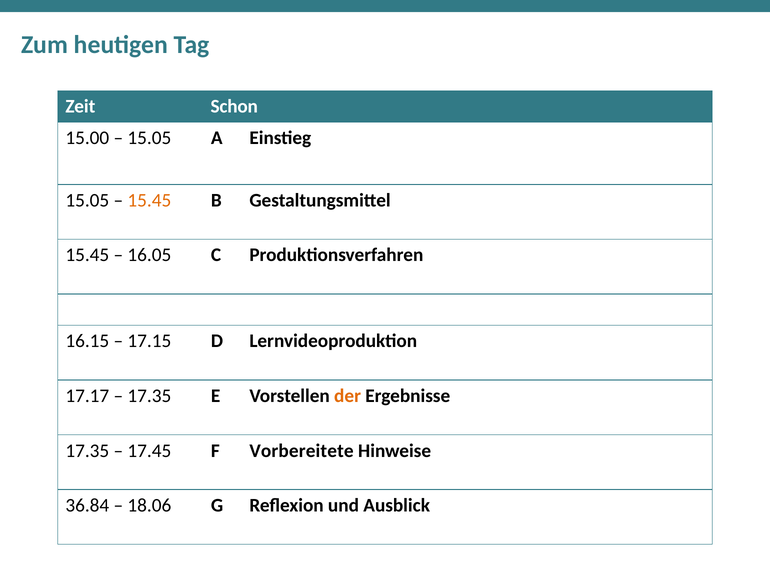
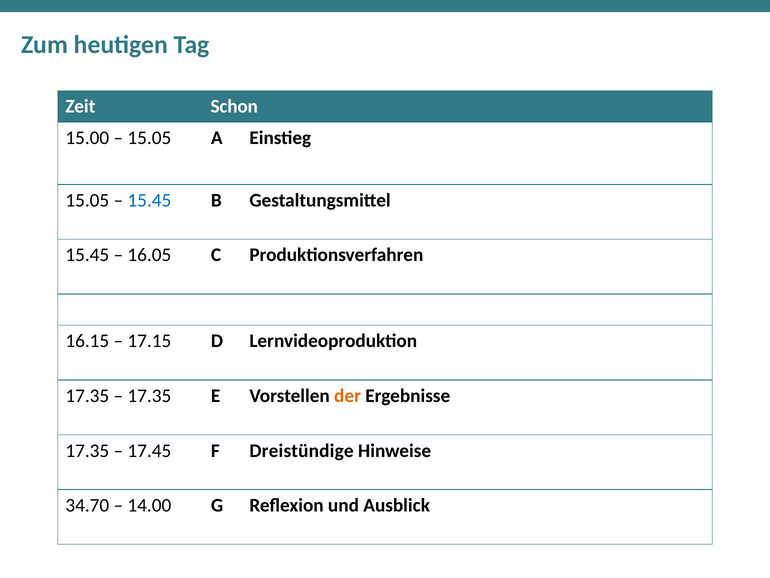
15.45 colour: orange -> blue (149, 200)
17.17: 17.17 -> 17.35 (87, 396)
Vorbereitete: Vorbereitete -> Dreistündige (302, 450)
36.84: 36.84 -> 34.70 (87, 505)
18.06: 18.06 -> 14.00 (149, 505)
